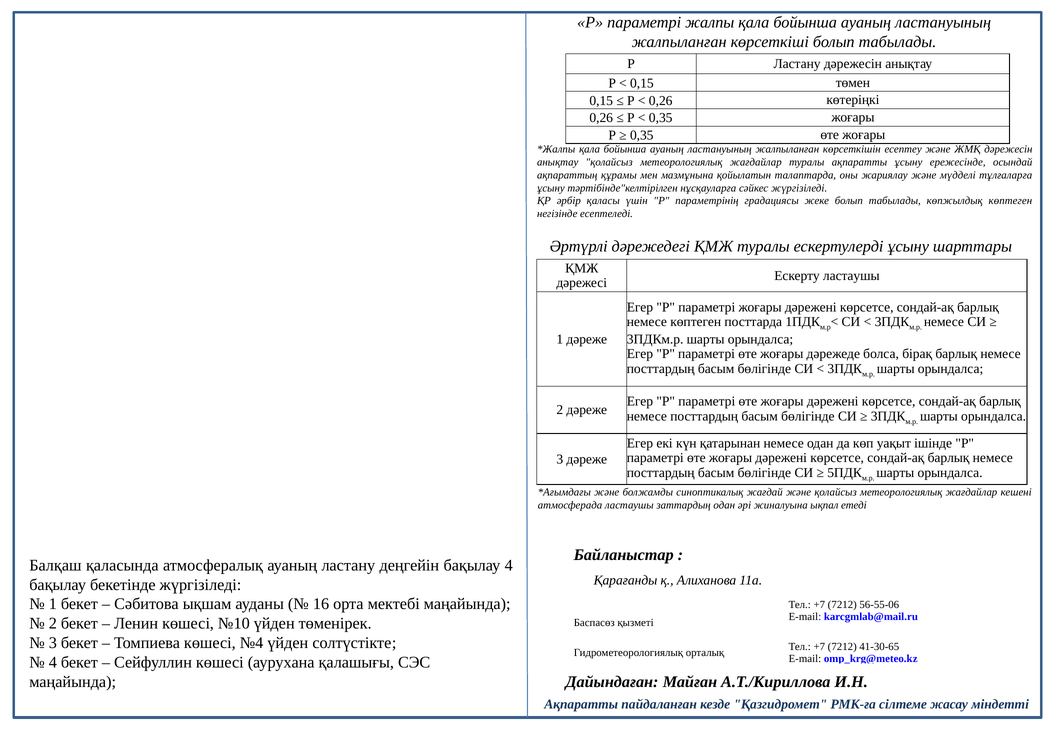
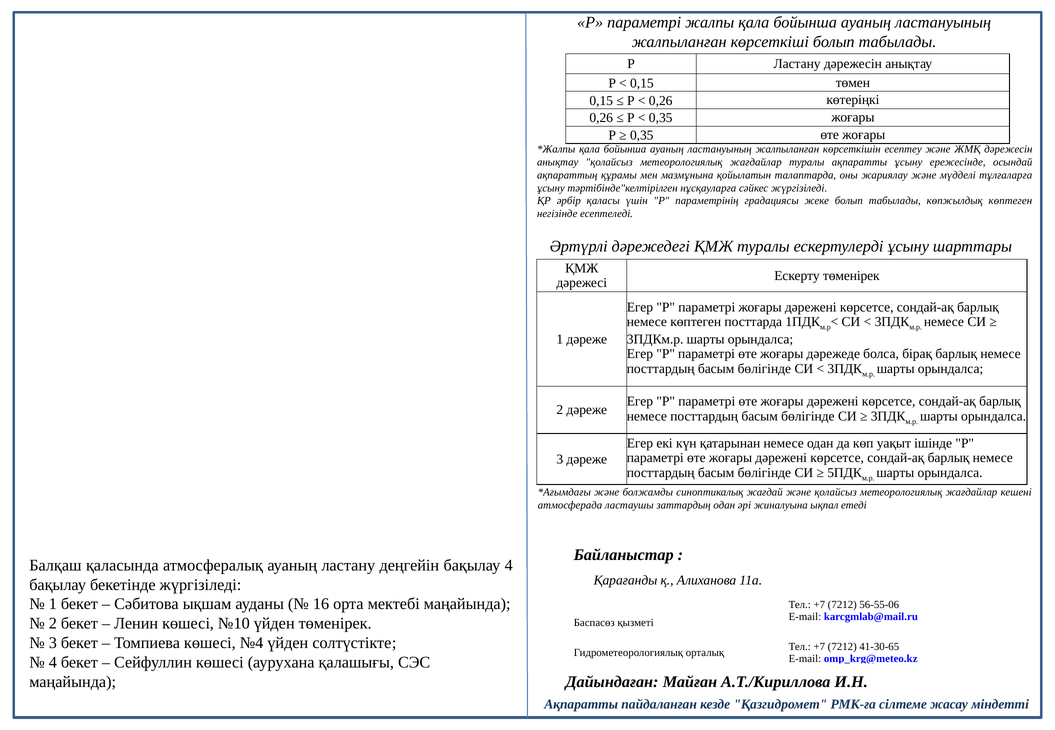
Ескерту ластаушы: ластаушы -> төменірек (851, 276)
